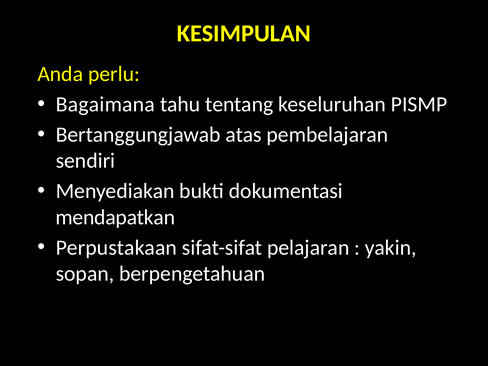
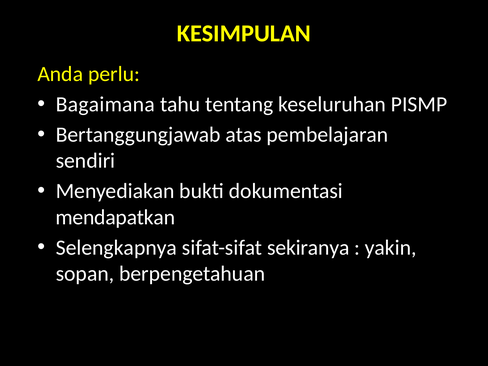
Perpustakaan: Perpustakaan -> Selengkapnya (116, 248)
pelajaran: pelajaran -> sekiranya (308, 248)
